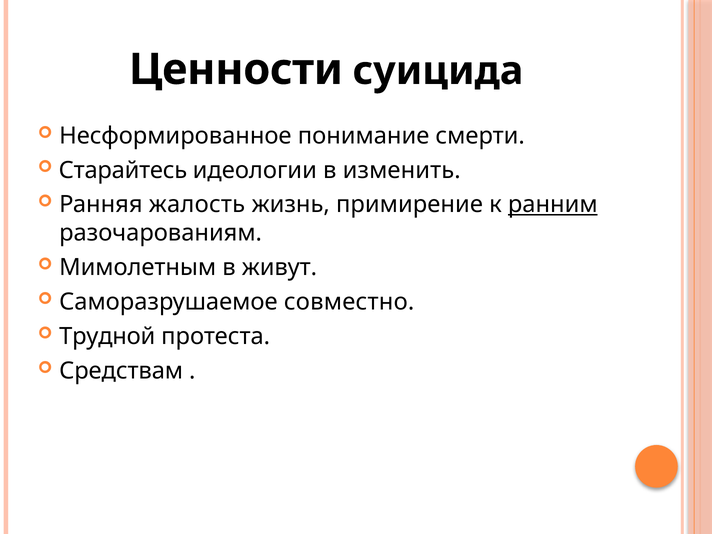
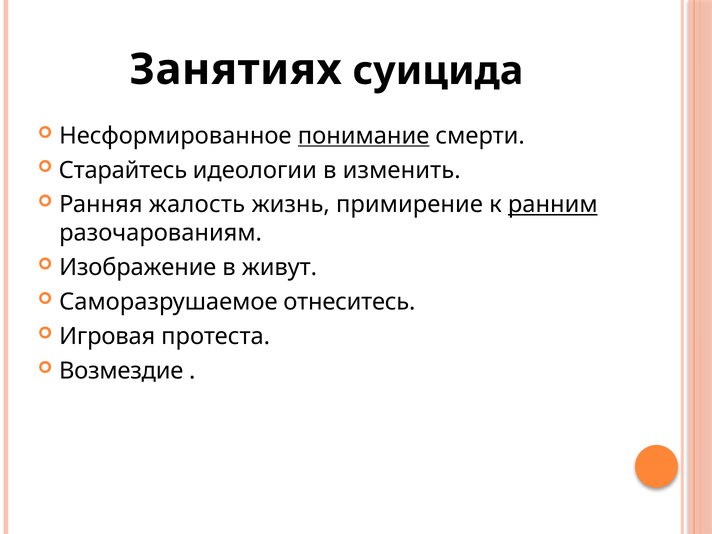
Ценности: Ценности -> Занятиях (235, 70)
понимание underline: none -> present (364, 136)
Мимолетным: Мимолетным -> Изображение (138, 268)
совместно: совместно -> отнеситесь (349, 302)
Трудной: Трудной -> Игровая (107, 336)
Средствам: Средствам -> Возмездие (121, 371)
